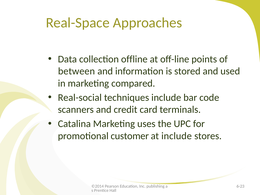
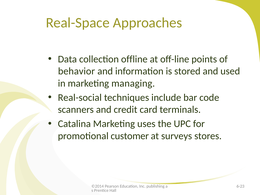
between: between -> behavior (76, 71)
compared: compared -> managing (133, 83)
at include: include -> surveys (177, 136)
